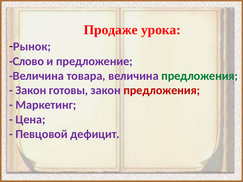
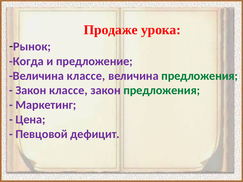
Слово: Слово -> Когда (26, 61)
Величина товара: товара -> классе (86, 76)
Закон готовы: готовы -> классе (68, 90)
предложения colour: red -> green (162, 90)
